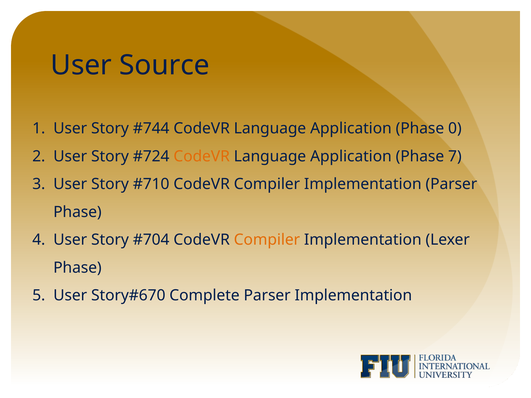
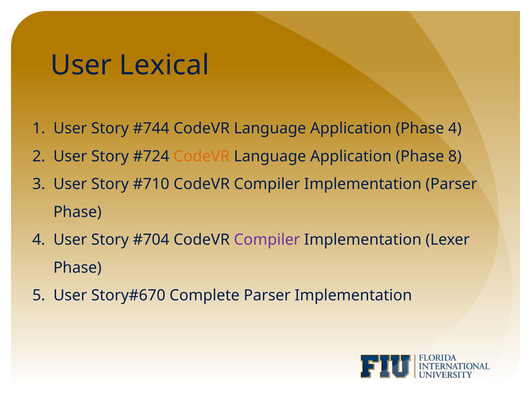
Source: Source -> Lexical (164, 65)
Application Phase 0: 0 -> 4 (455, 129)
7: 7 -> 8 (455, 156)
Compiler colour: orange -> purple (267, 240)
